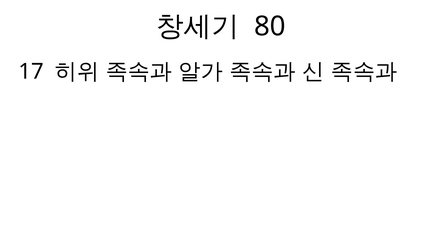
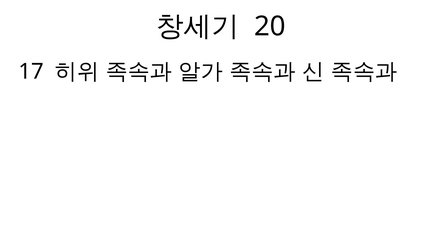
80: 80 -> 20 (270, 27)
